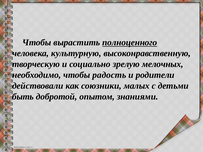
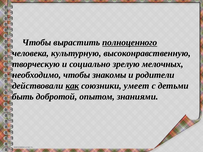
радость: радость -> знакомы (109, 75)
как underline: none -> present (72, 86)
малых: малых -> умеет (137, 86)
